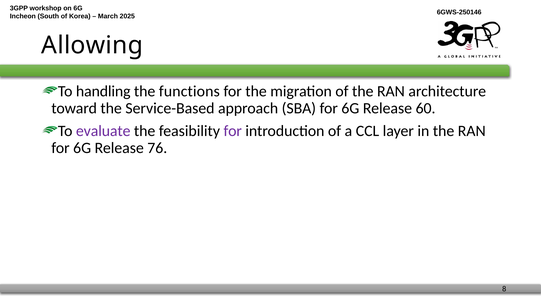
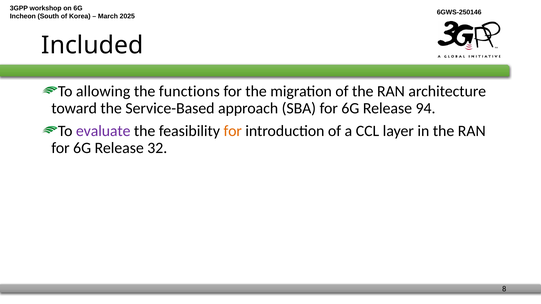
Allowing: Allowing -> Included (92, 45)
handling: handling -> allowing (103, 91)
60: 60 -> 94 (426, 109)
for colour: purple -> orange (233, 131)
76: 76 -> 32 (157, 148)
